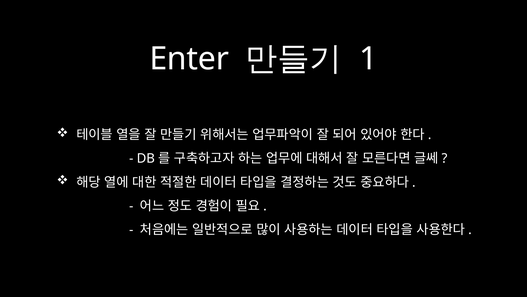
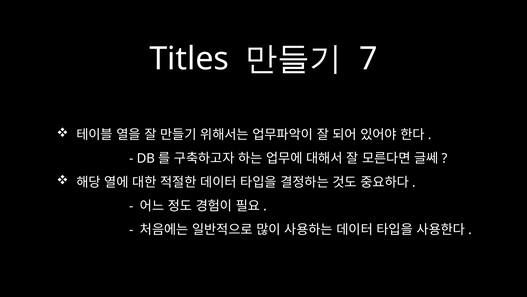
Enter: Enter -> Titles (189, 59)
1: 1 -> 7 (369, 59)
